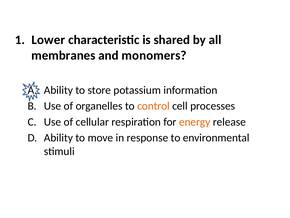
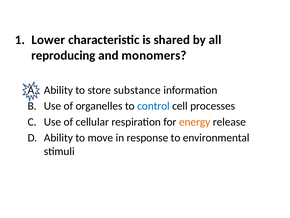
membranes: membranes -> reproducing (63, 55)
potassium: potassium -> substance (137, 90)
control colour: orange -> blue (153, 106)
